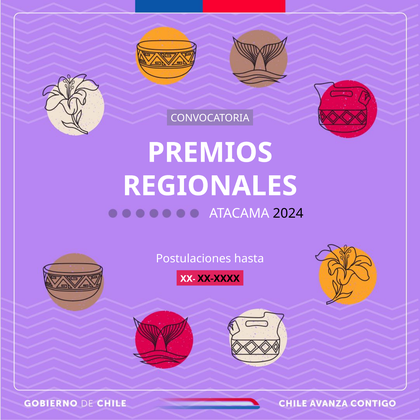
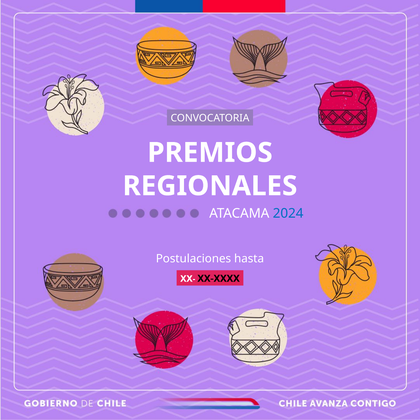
2024 colour: black -> blue (288, 213)
